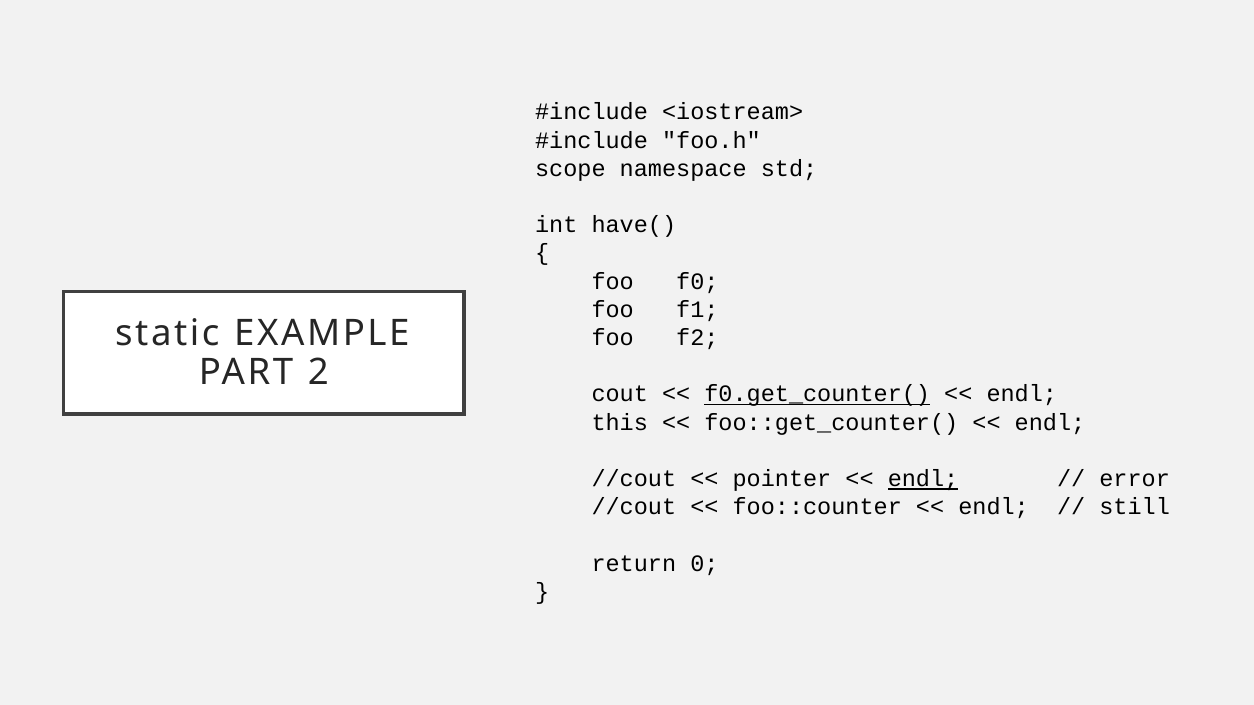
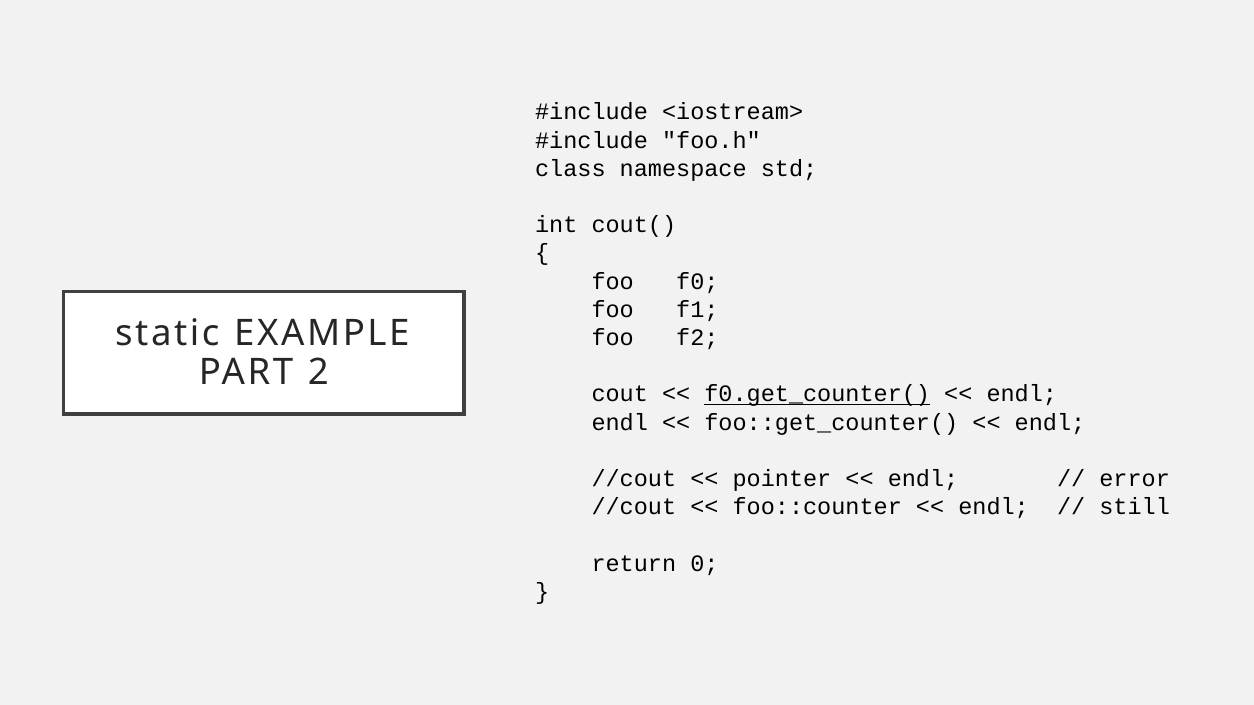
scope: scope -> class (570, 169)
have(: have( -> cout( (634, 225)
this: this -> endl (620, 423)
endl underline: present -> none (923, 479)
